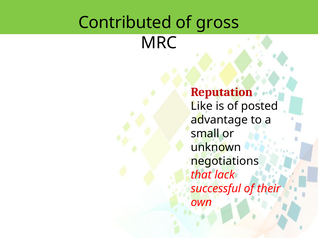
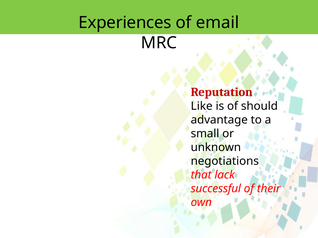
Contributed: Contributed -> Experiences (125, 23)
gross: gross -> email (218, 23)
posted: posted -> should (259, 106)
